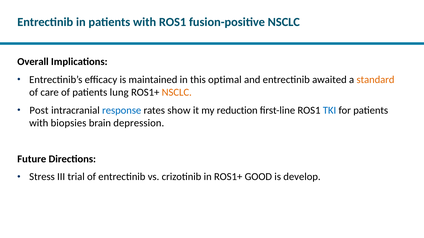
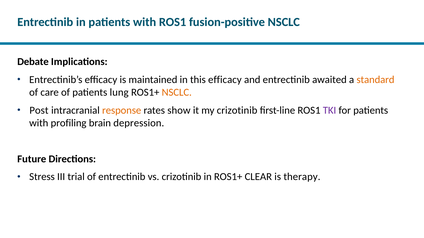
Overall: Overall -> Debate (33, 62)
this optimal: optimal -> efficacy (225, 80)
response colour: blue -> orange (122, 110)
my reduction: reduction -> crizotinib (237, 110)
TKI colour: blue -> purple (330, 110)
biopsies: biopsies -> profiling (69, 123)
GOOD: GOOD -> CLEAR (258, 177)
develop: develop -> therapy (302, 177)
